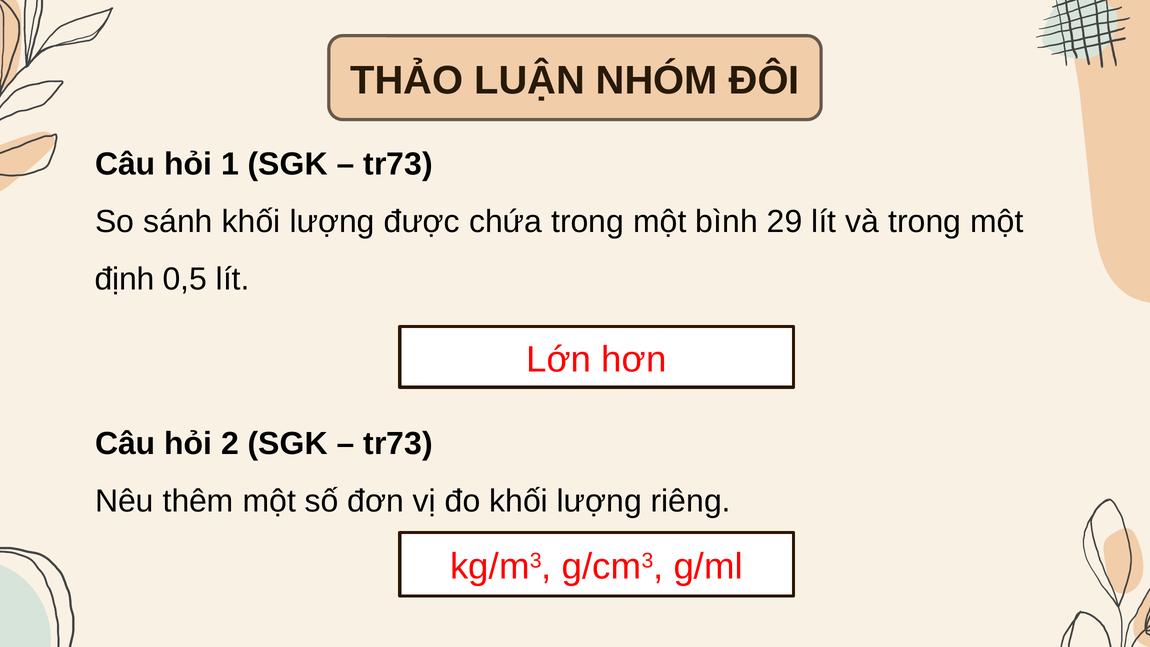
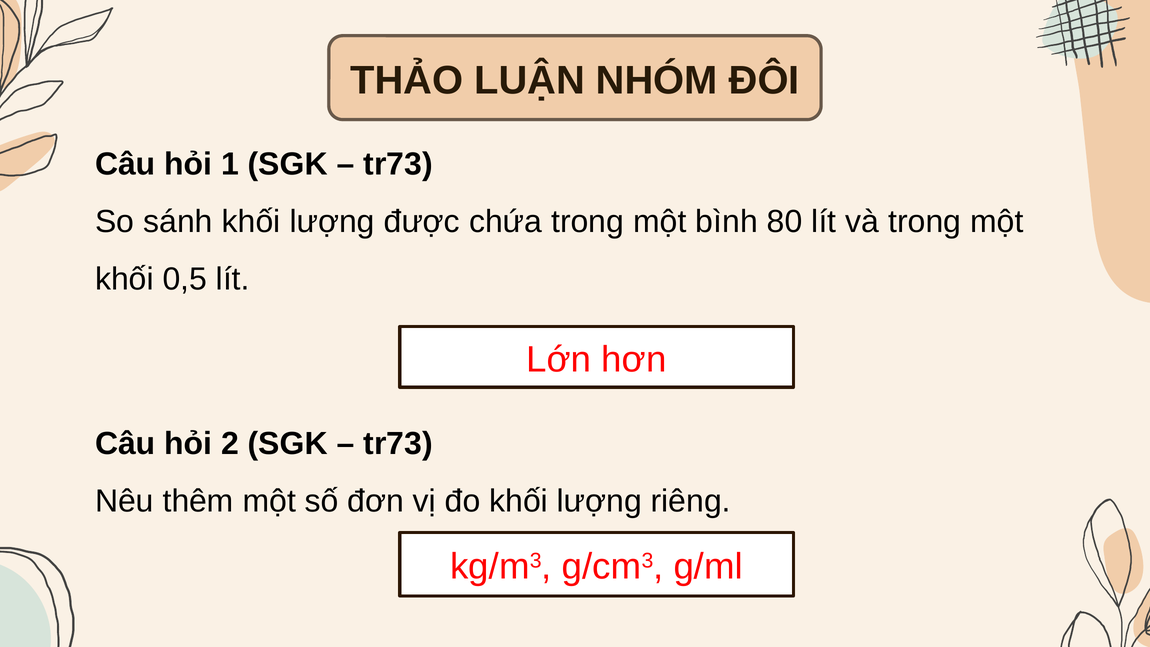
29: 29 -> 80 (785, 221)
định: định -> khối (124, 279)
